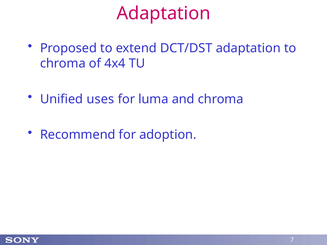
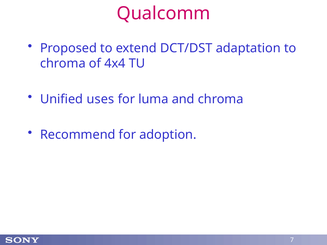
Adaptation: Adaptation -> Qualcomm (164, 14)
